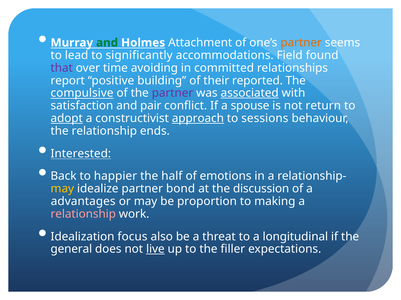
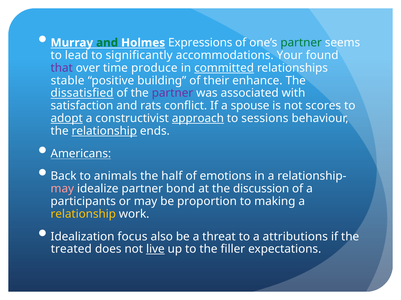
Attachment: Attachment -> Expressions (200, 43)
partner colour: orange -> green (301, 43)
Field: Field -> Your (290, 55)
avoiding: avoiding -> produce (154, 68)
committed underline: none -> present (224, 68)
report: report -> stable (68, 81)
reported: reported -> enhance (257, 81)
compulsive: compulsive -> dissatisfied (82, 93)
associated underline: present -> none (250, 93)
pair: pair -> rats (151, 106)
return: return -> scores (323, 106)
relationship underline: none -> present (104, 131)
Interested: Interested -> Americans (81, 154)
happier: happier -> animals (115, 177)
may colour: yellow -> pink (62, 189)
advantages: advantages -> participants (83, 202)
relationship colour: pink -> yellow (83, 214)
longitudinal: longitudinal -> attributions (295, 237)
general: general -> treated (71, 250)
